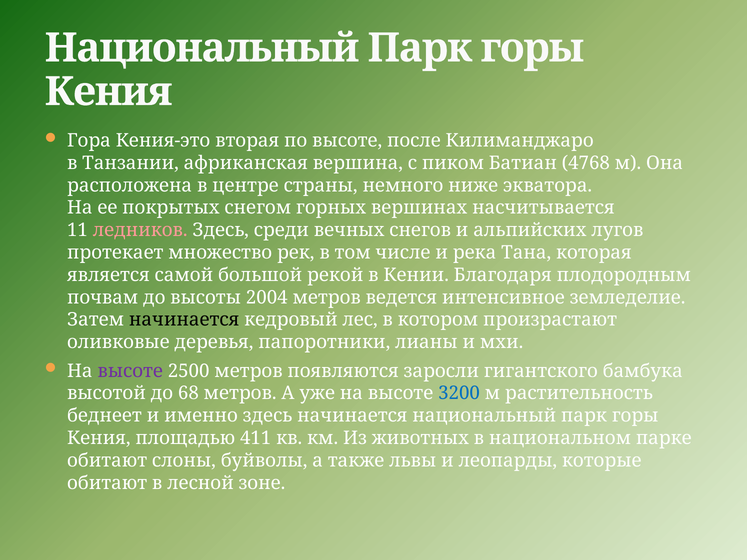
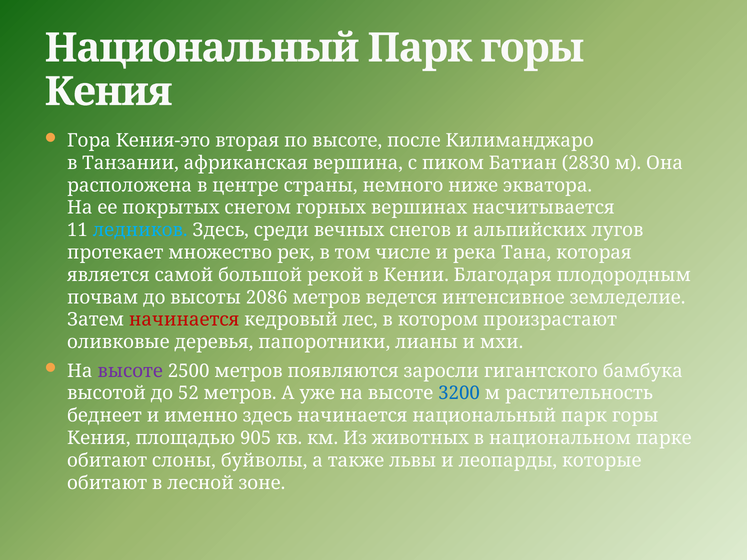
4768: 4768 -> 2830 (586, 163)
ледников colour: pink -> light blue (140, 230)
2004: 2004 -> 2086 (267, 298)
начинается colour: black -> red (184, 320)
68: 68 -> 52 (188, 393)
411: 411 -> 905 (256, 438)
